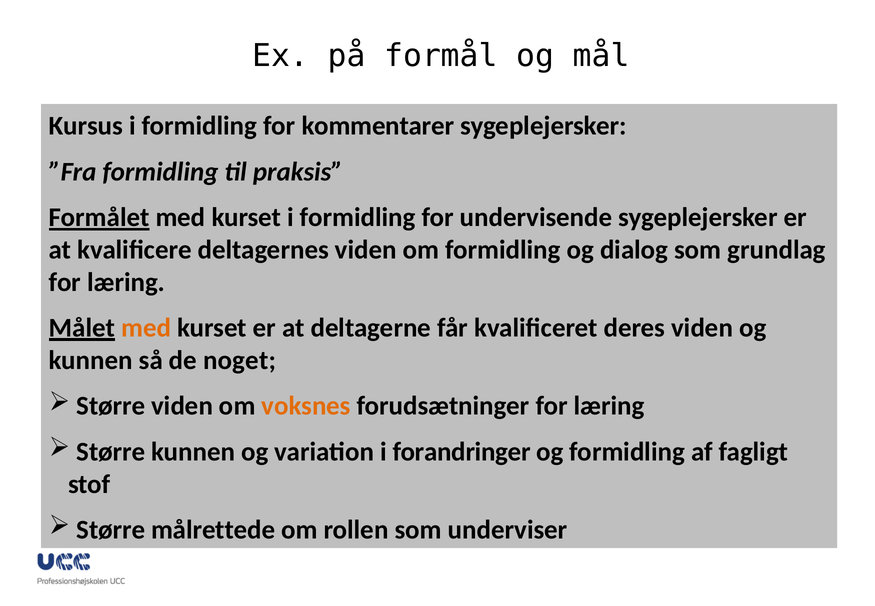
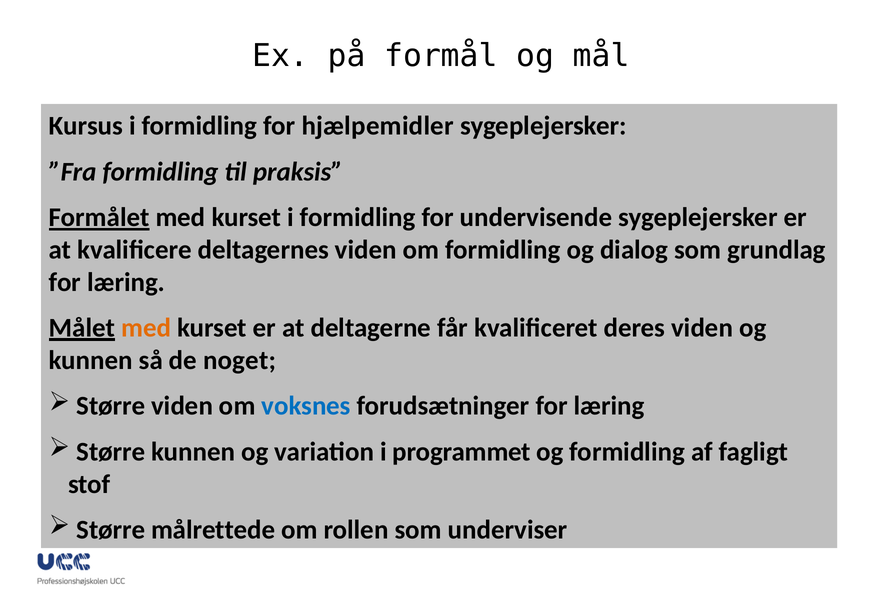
kommentarer: kommentarer -> hjælpemidler (378, 126)
voksnes colour: orange -> blue (306, 406)
forandringer: forandringer -> programmet (462, 452)
